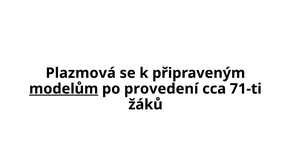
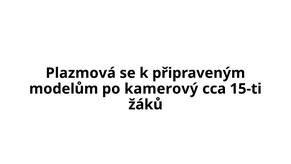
modelům underline: present -> none (64, 89)
provedení: provedení -> kamerový (161, 89)
71-ti: 71-ti -> 15-ti (246, 89)
